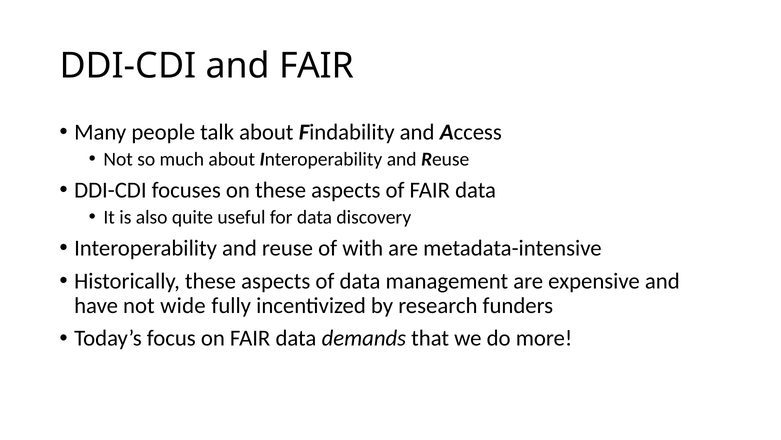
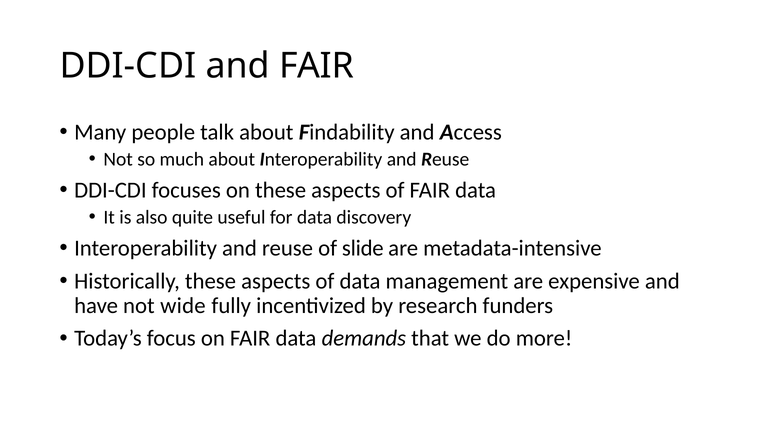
with: with -> slide (363, 248)
